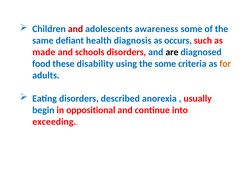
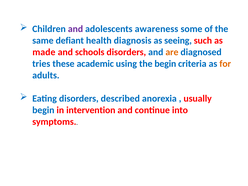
and colour: red -> purple (75, 29)
occurs: occurs -> seeing (178, 41)
are colour: black -> orange (172, 52)
food: food -> tries (41, 64)
disability: disability -> academic (95, 64)
the some: some -> begin (165, 64)
oppositional: oppositional -> intervention (91, 110)
exceeding: exceeding -> symptoms (54, 122)
